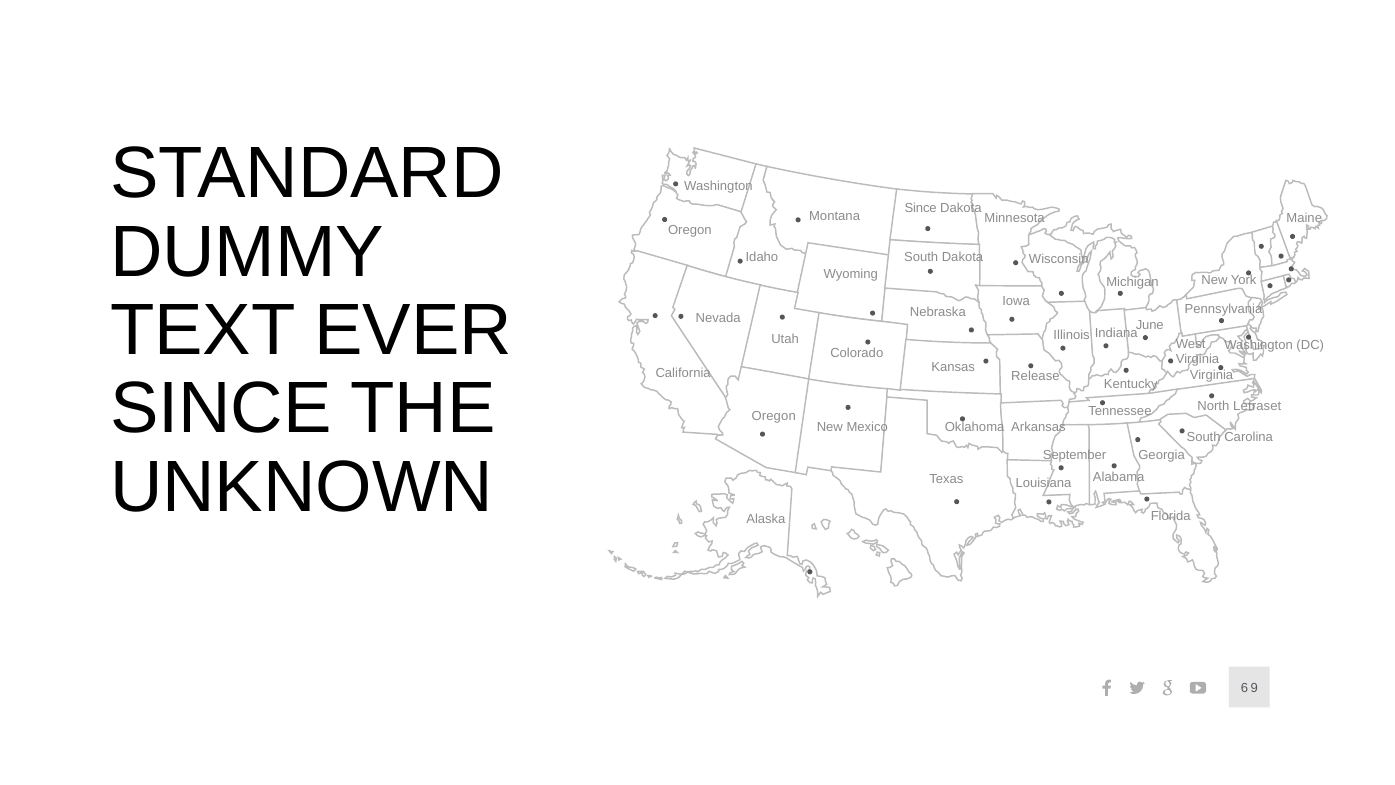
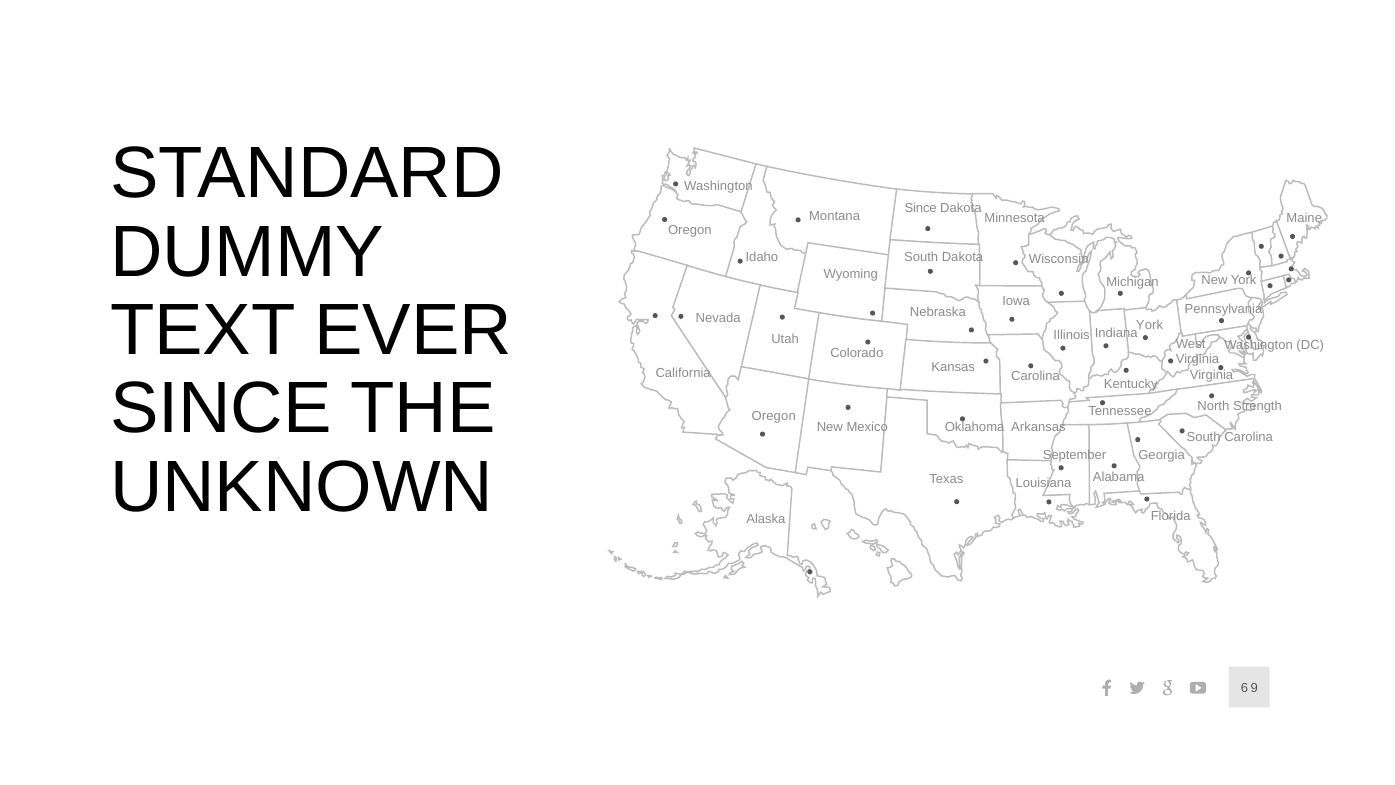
June: June -> York (1150, 325)
Release: Release -> Carolina (1036, 376)
Letraset: Letraset -> Strength (1257, 406)
